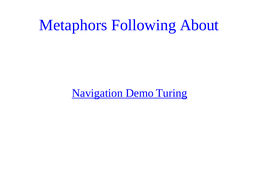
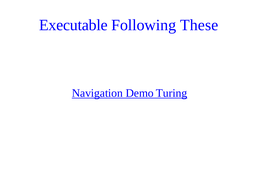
Metaphors: Metaphors -> Executable (73, 25)
About: About -> These (199, 25)
